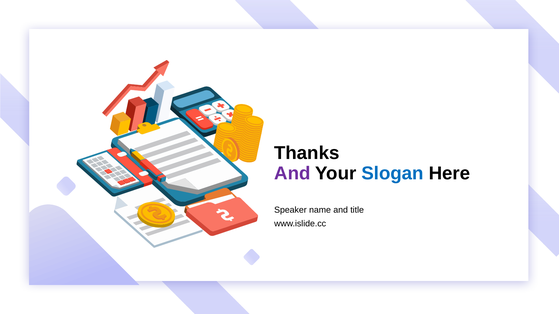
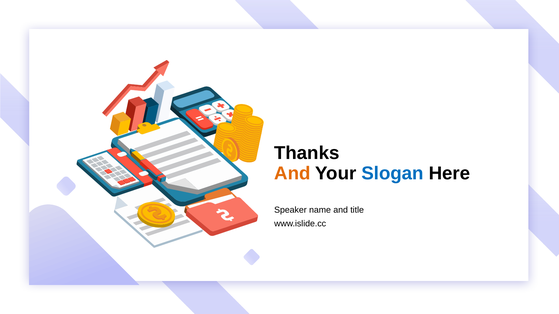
And colour: purple -> orange (292, 173)
